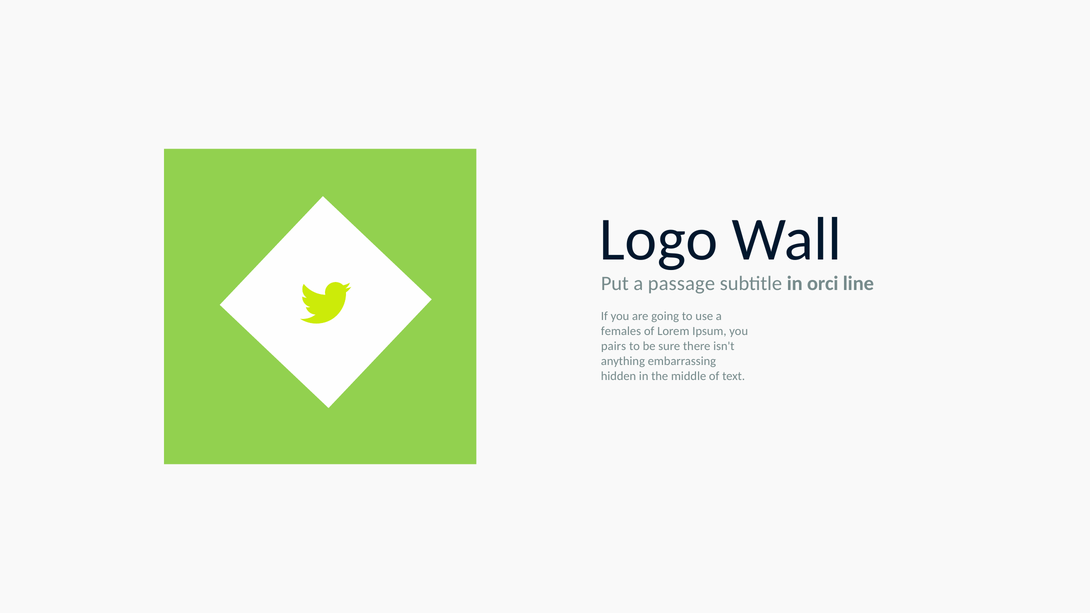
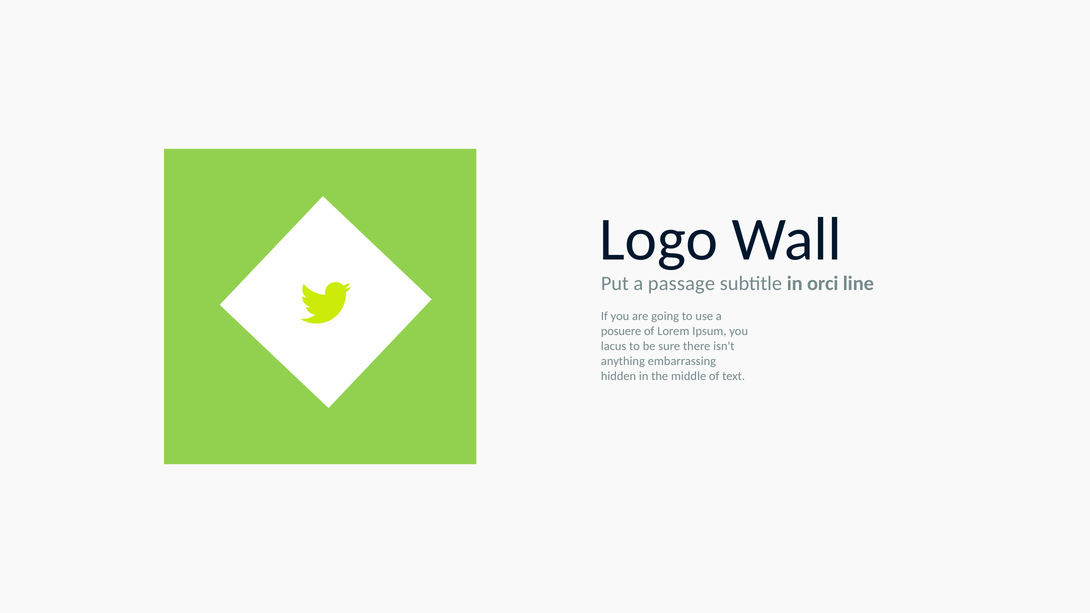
females: females -> posuere (621, 331)
pairs: pairs -> lacus (614, 346)
